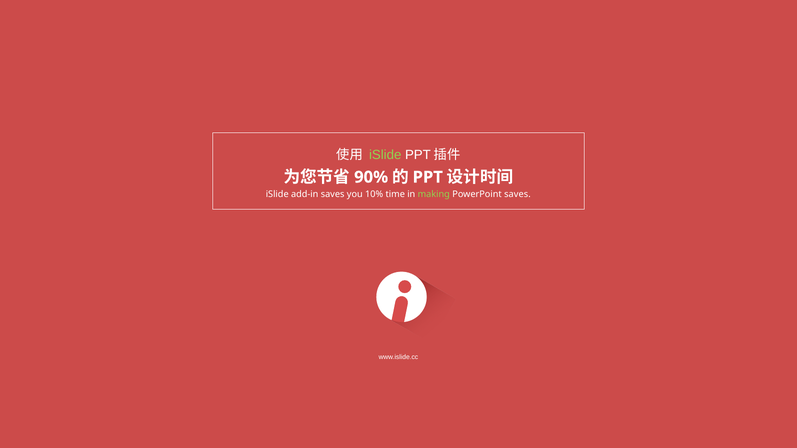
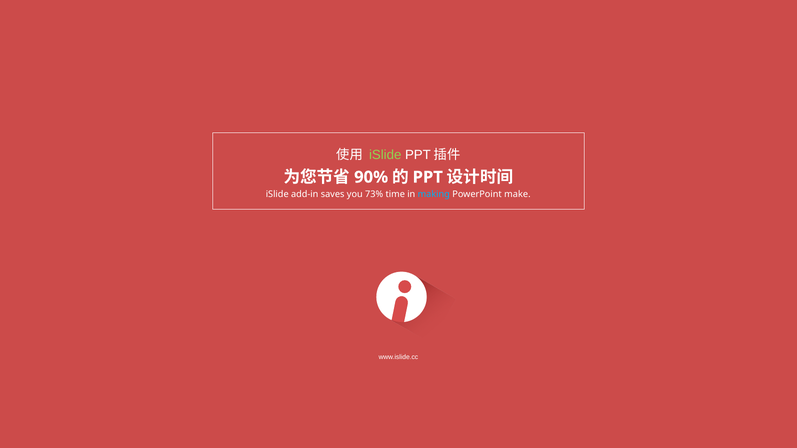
10%: 10% -> 73% (374, 194)
making colour: light green -> light blue (434, 194)
PowerPoint saves: saves -> make (517, 194)
